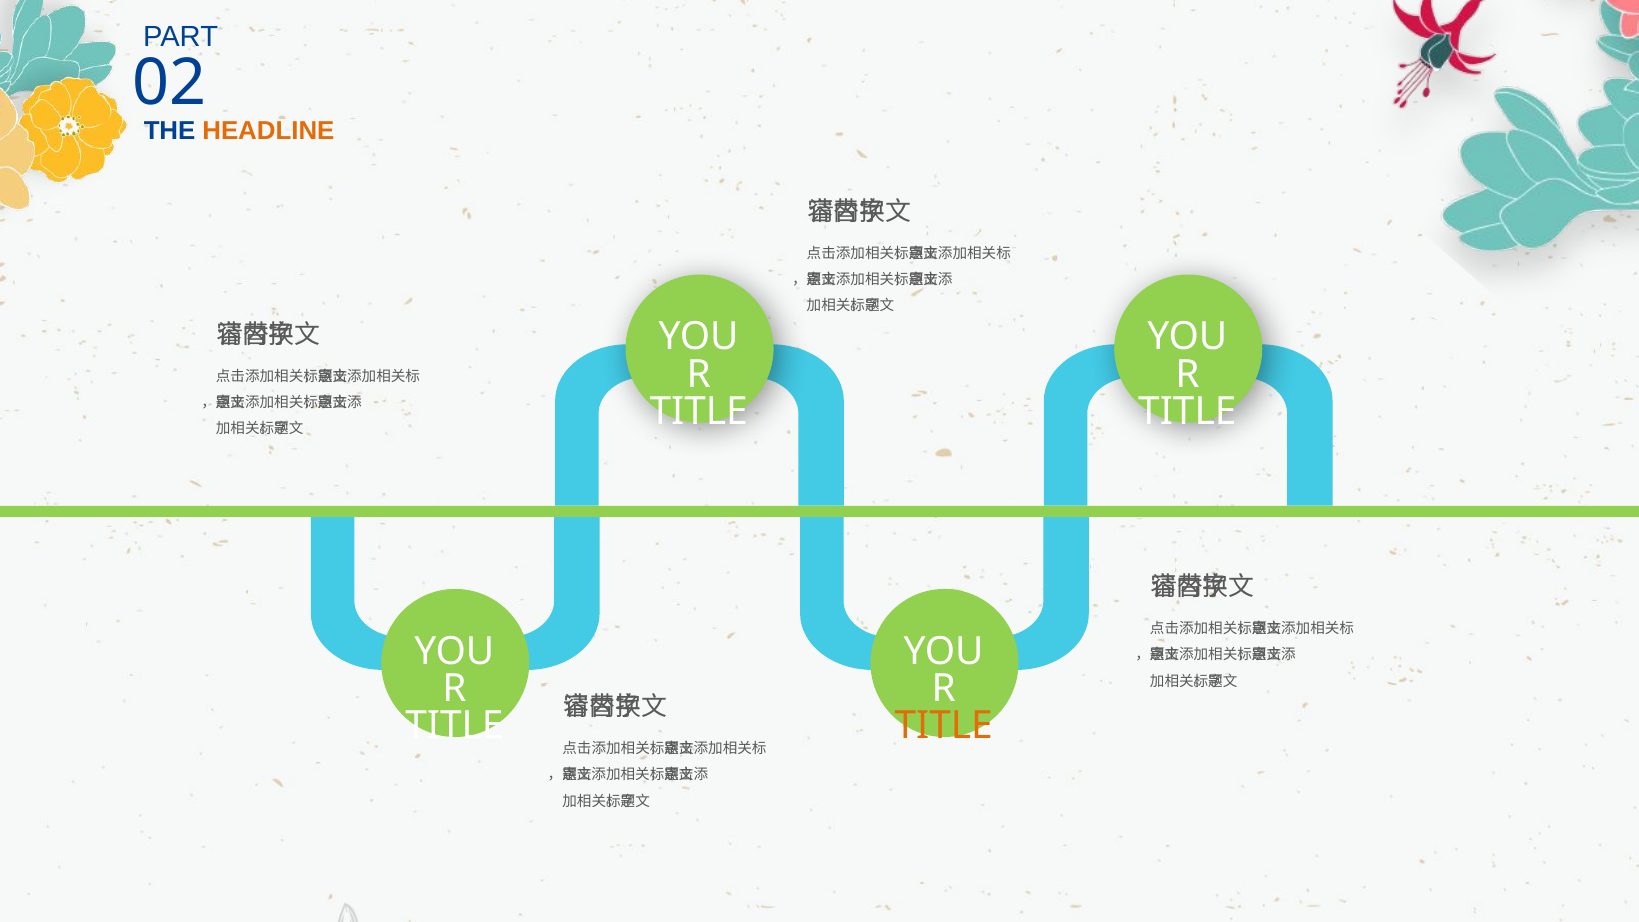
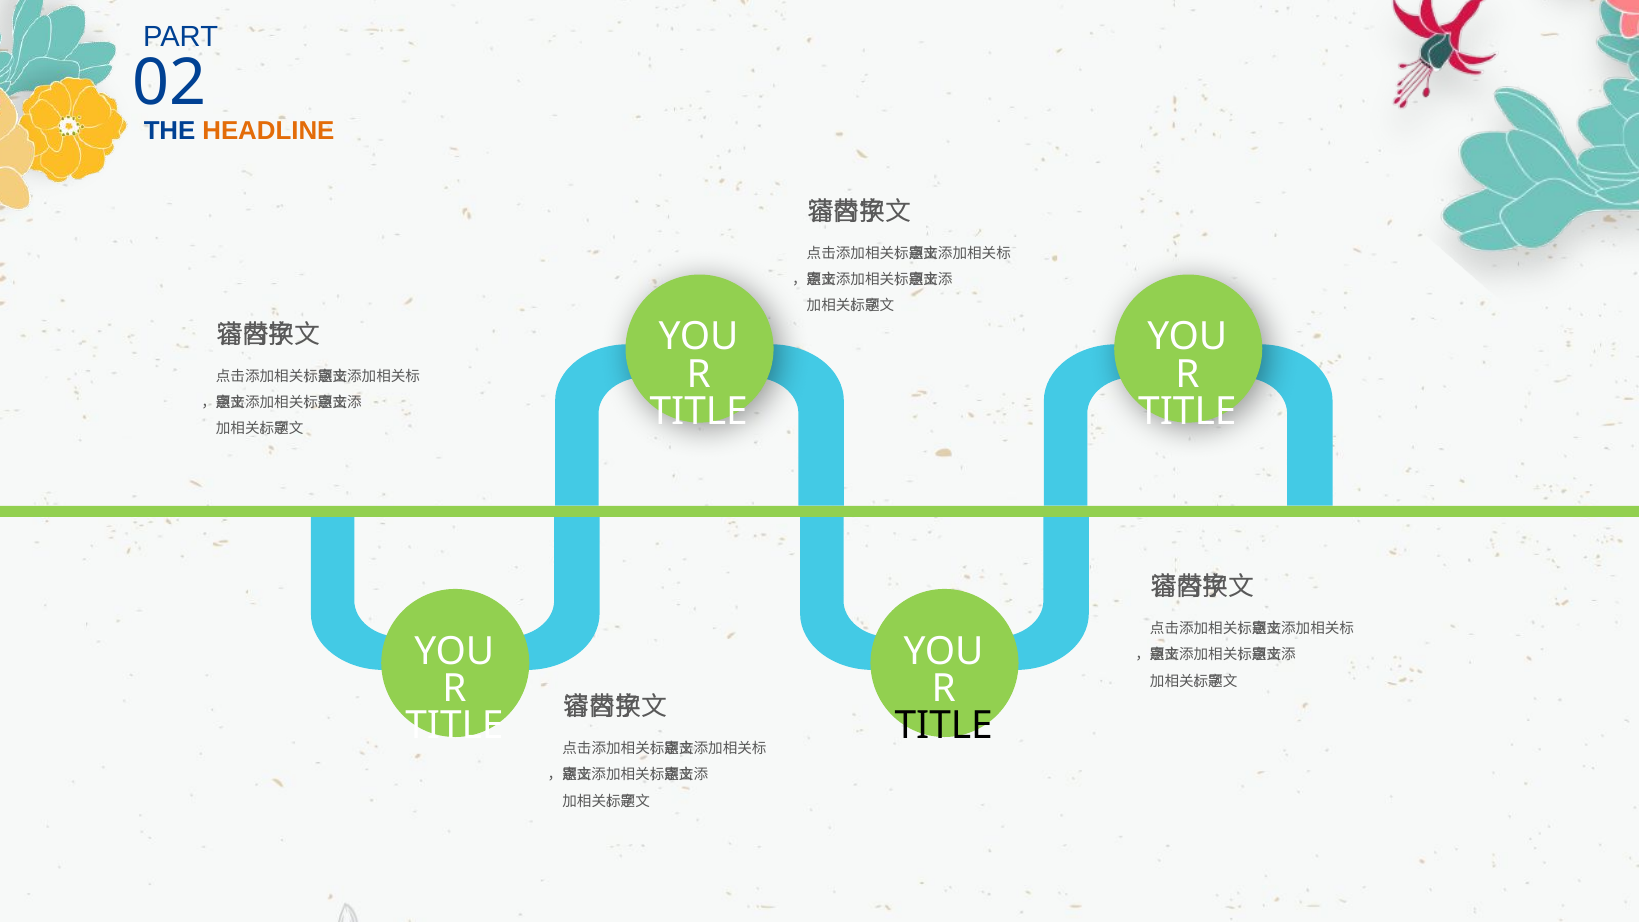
TITLE colour: orange -> black (944, 726)
